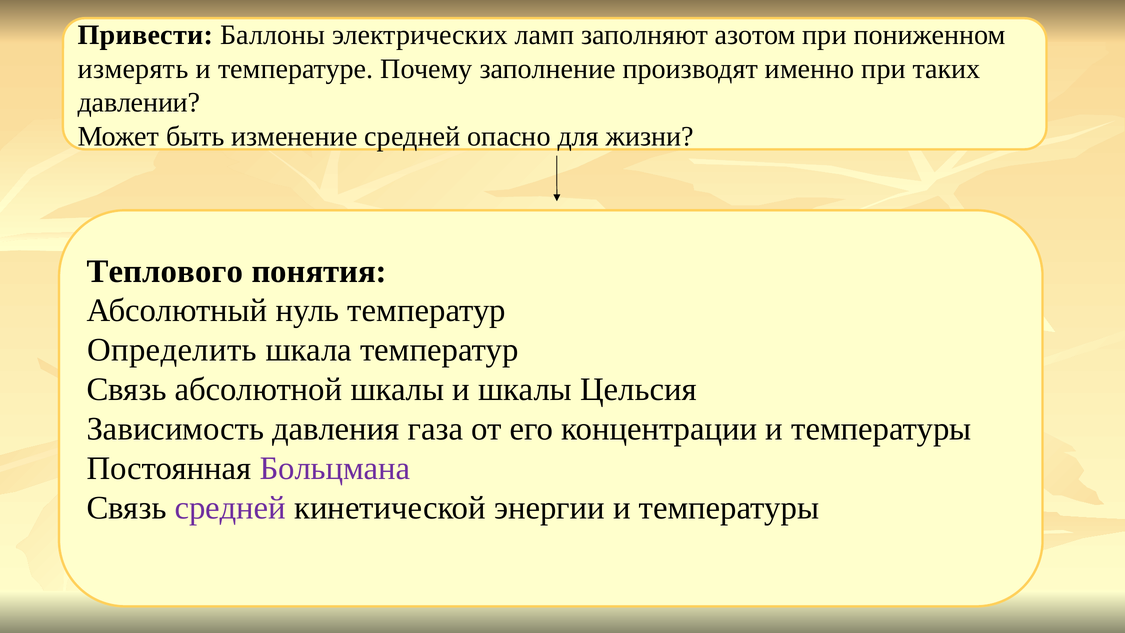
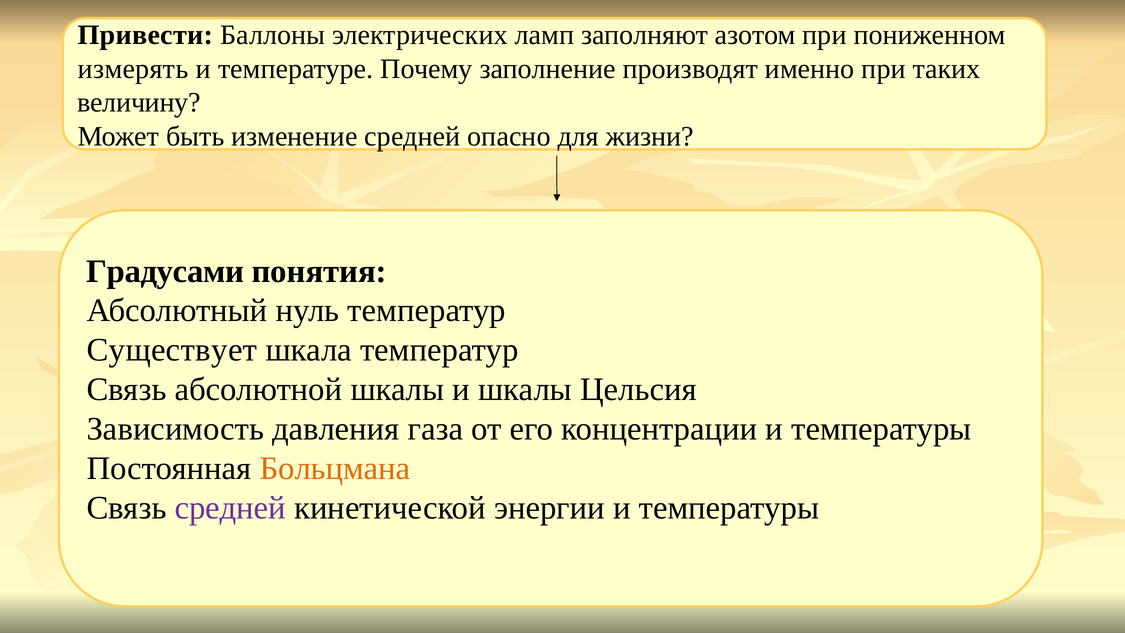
давлении: давлении -> величину (139, 103)
Теплового: Теплового -> Градусами (165, 271)
Определить: Определить -> Существует (172, 350)
Больцмана colour: purple -> orange (335, 468)
